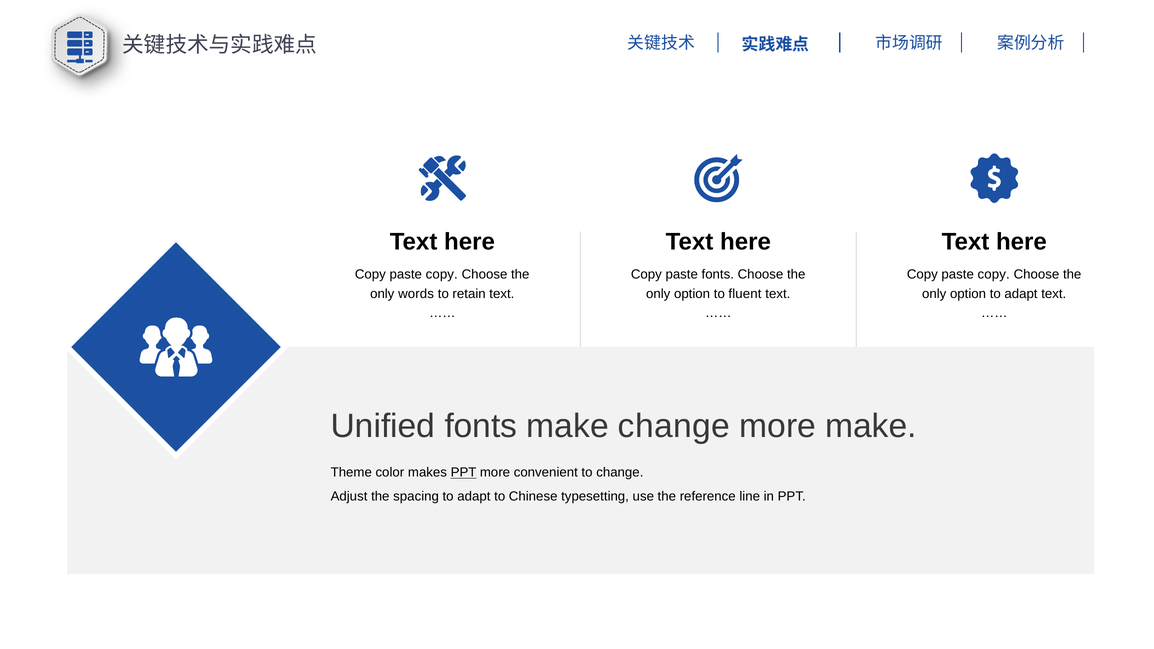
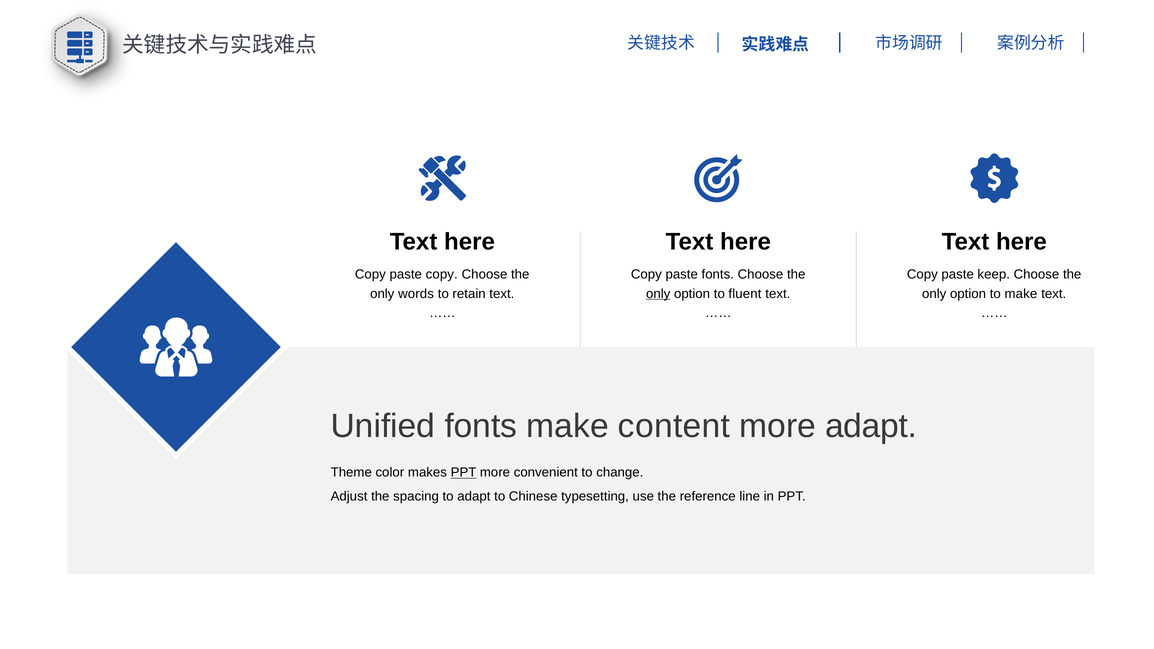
copy: copy -> keep (994, 275)
only underline: none -> present (658, 294)
option to adapt: adapt -> make (1021, 294)
make change: change -> content (674, 426)
more make: make -> adapt (871, 426)
